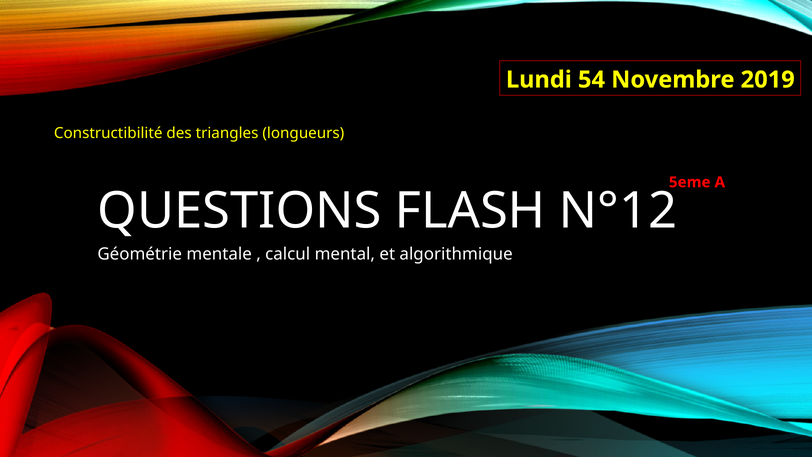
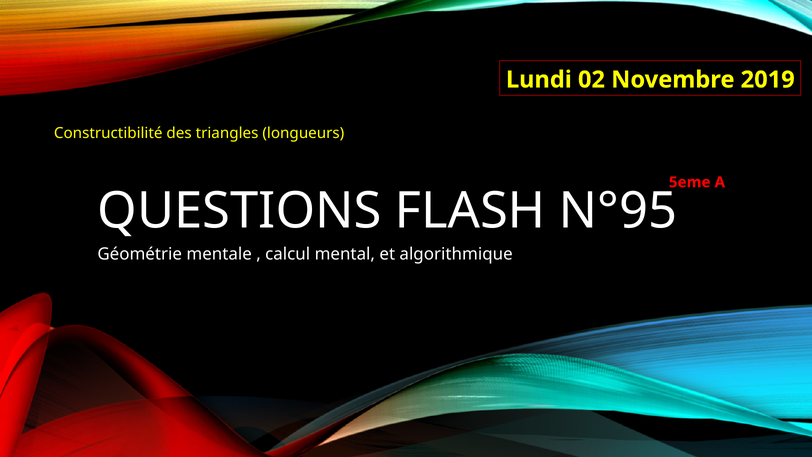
54: 54 -> 02 (591, 80)
N°12: N°12 -> N°95 (618, 211)
